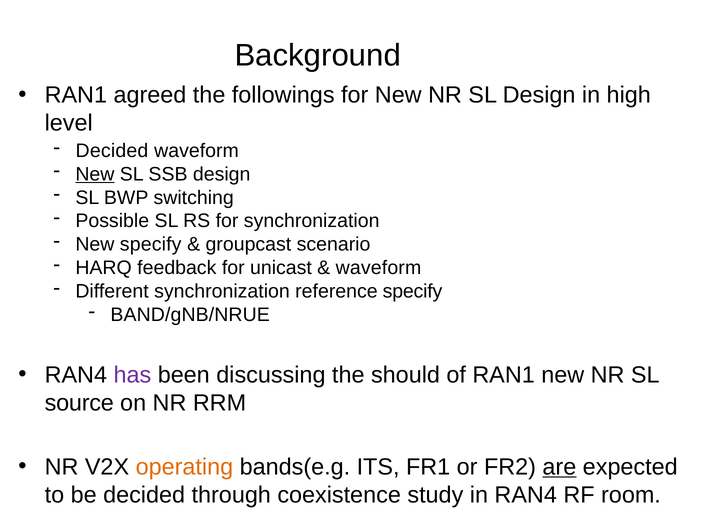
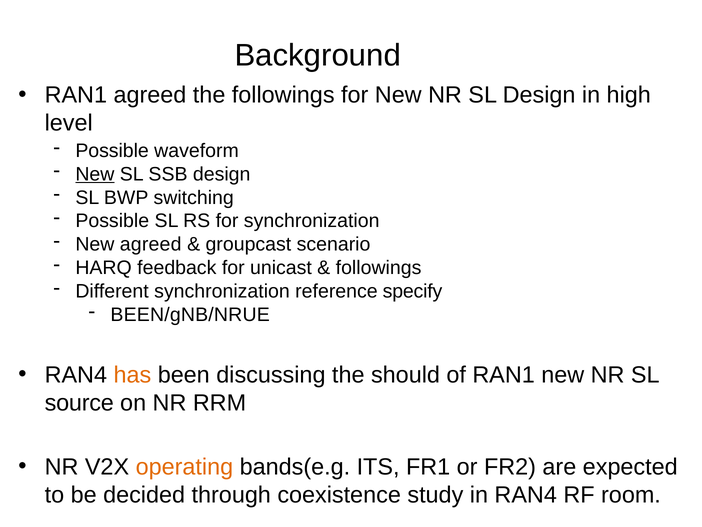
Decided: Decided -> Possible (112, 151)
New specify: specify -> agreed (151, 244)
waveform: waveform -> followings (379, 268)
BAND/gNB/NRUE: BAND/gNB/NRUE -> BEEN/gNB/NRUE (190, 314)
has colour: purple -> orange (132, 374)
are underline: present -> none (559, 467)
